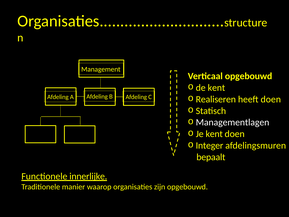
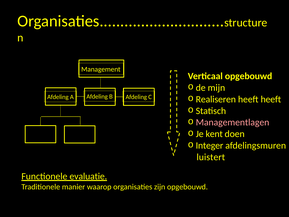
de kent: kent -> mijn (216, 88)
heeft doen: doen -> heeft (271, 99)
Managementlagen colour: white -> pink (233, 122)
bepaalt: bepaalt -> luistert (211, 157)
innerlijke: innerlijke -> evaluatie (88, 176)
